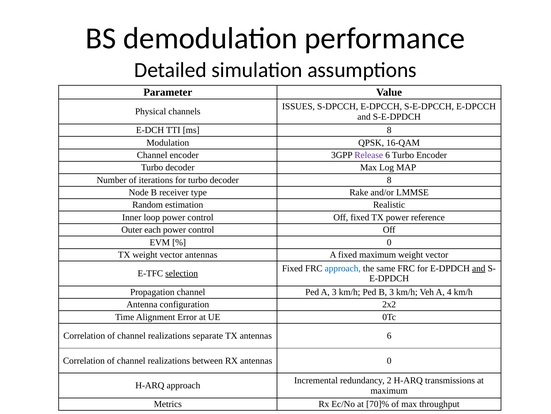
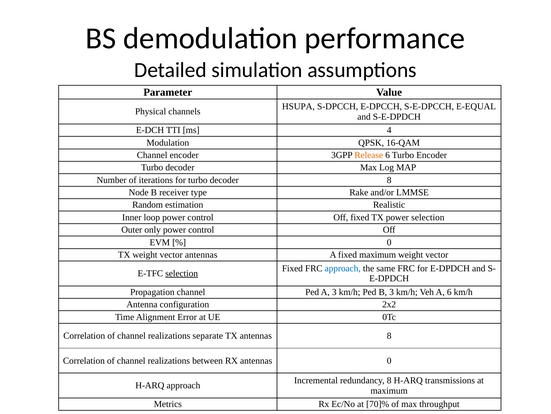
ISSUES: ISSUES -> HSUPA (298, 106)
S-E-DPCCH E-DPCCH: E-DPCCH -> E-EQUAL (476, 106)
ms 8: 8 -> 4 (389, 130)
Release colour: purple -> orange (369, 155)
power reference: reference -> selection (428, 217)
each: each -> only (153, 229)
and underline: present -> none (479, 268)
A 4: 4 -> 6 (449, 292)
antennas 6: 6 -> 8 (389, 335)
redundancy 2: 2 -> 8 (389, 380)
